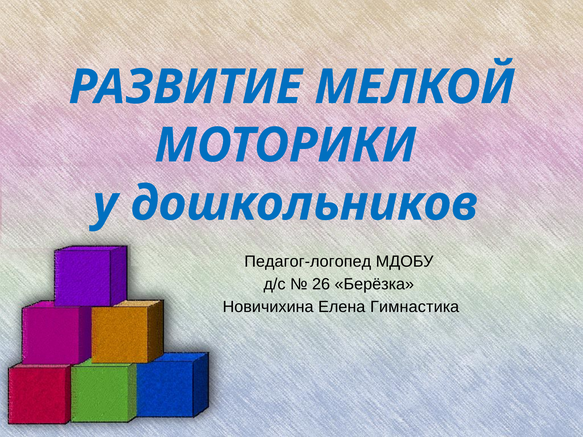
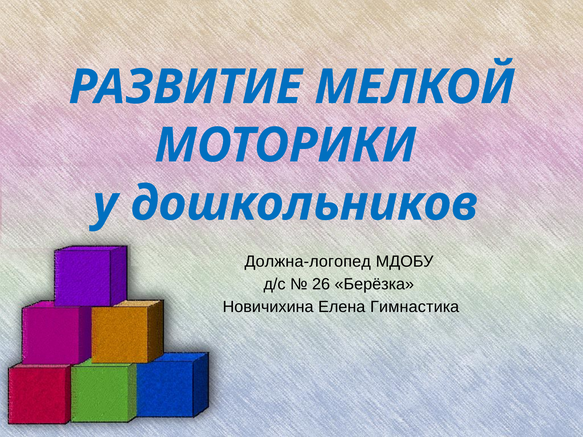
Педагог-логопед: Педагог-логопед -> Должна-логопед (308, 262)
